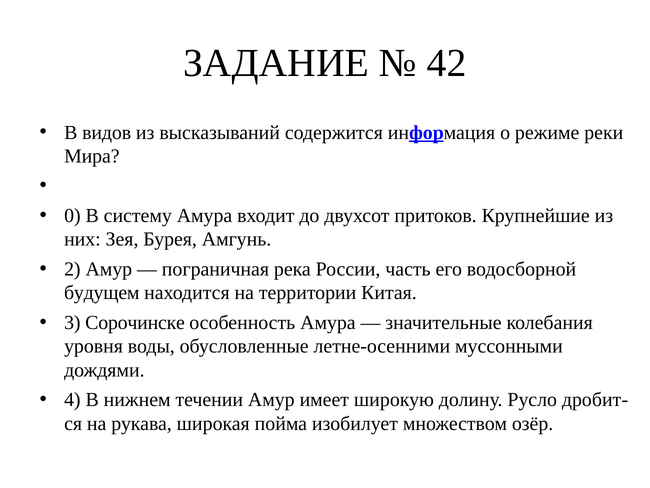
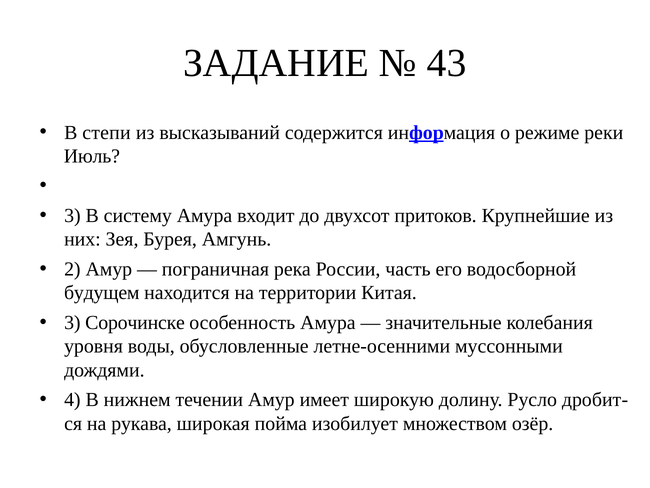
42: 42 -> 43 (447, 63)
видов: видов -> степи (107, 132)
Мира: Мира -> Июль (92, 156)
0: 0 -> 3 (72, 215)
